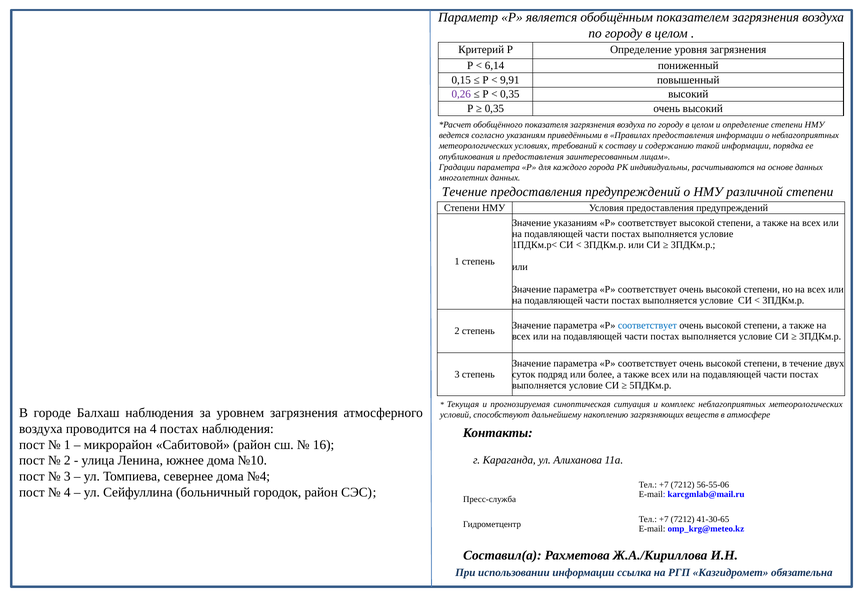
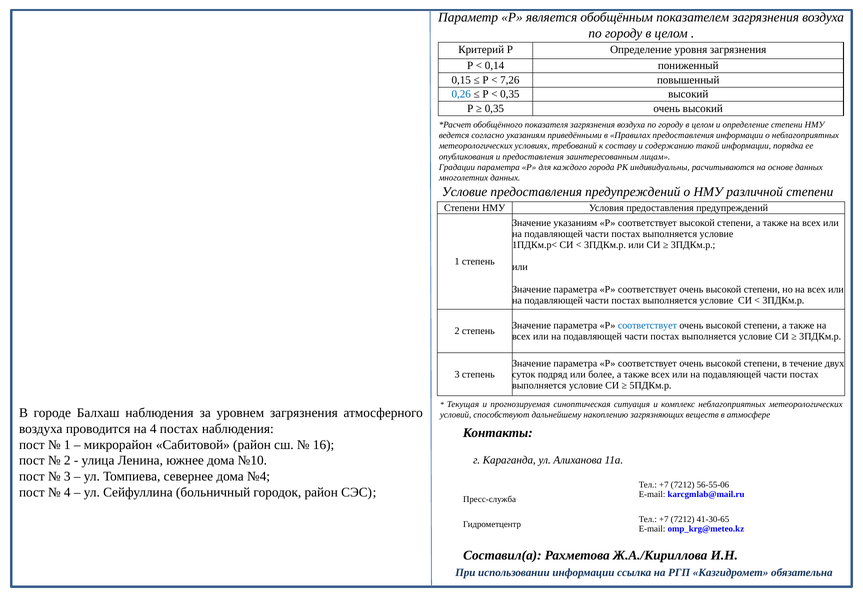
6,14: 6,14 -> 0,14 (495, 66)
9,91: 9,91 -> 7,26 (510, 80)
0,26 colour: purple -> blue (461, 94)
Течение: Течение -> Условие (465, 192)
